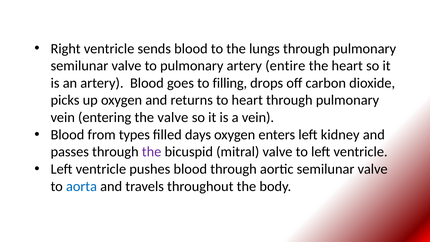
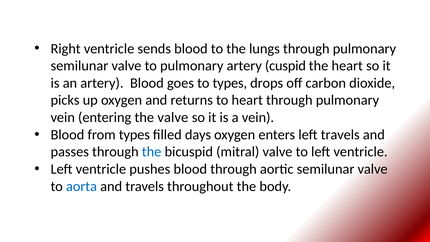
entire: entire -> cuspid (285, 66)
to filling: filling -> types (230, 83)
left kidney: kidney -> travels (340, 135)
the colour: purple -> blue (152, 152)
